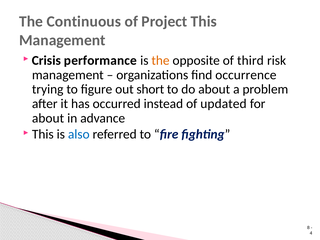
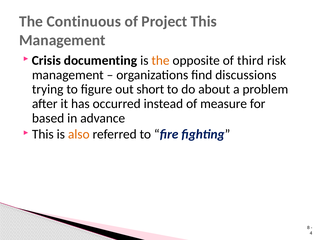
performance: performance -> documenting (100, 61)
occurrence: occurrence -> discussions (246, 75)
updated: updated -> measure (224, 104)
about: about -> based (48, 118)
also colour: blue -> orange (79, 134)
